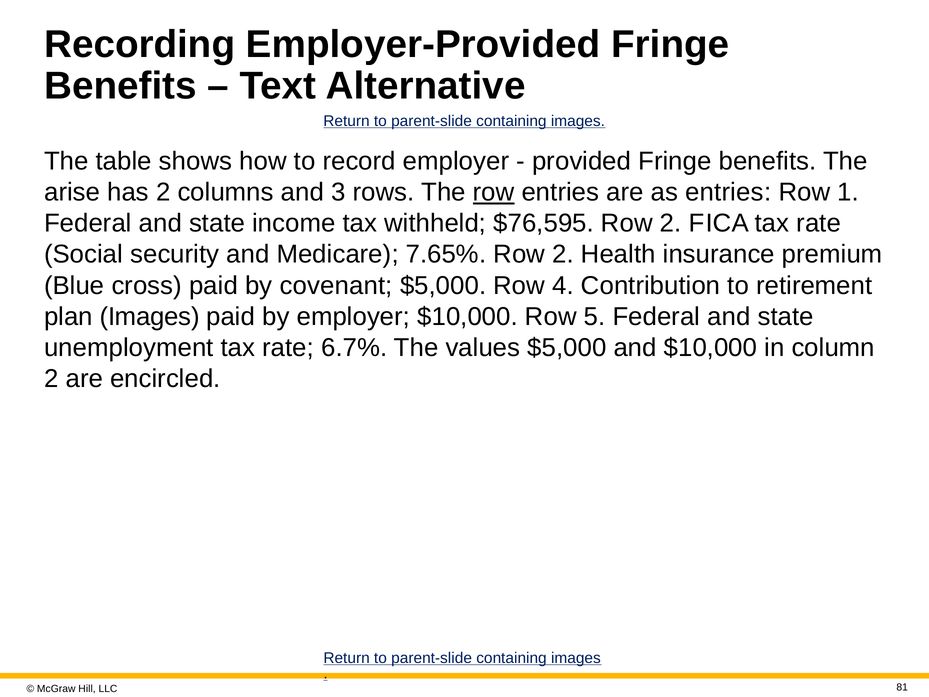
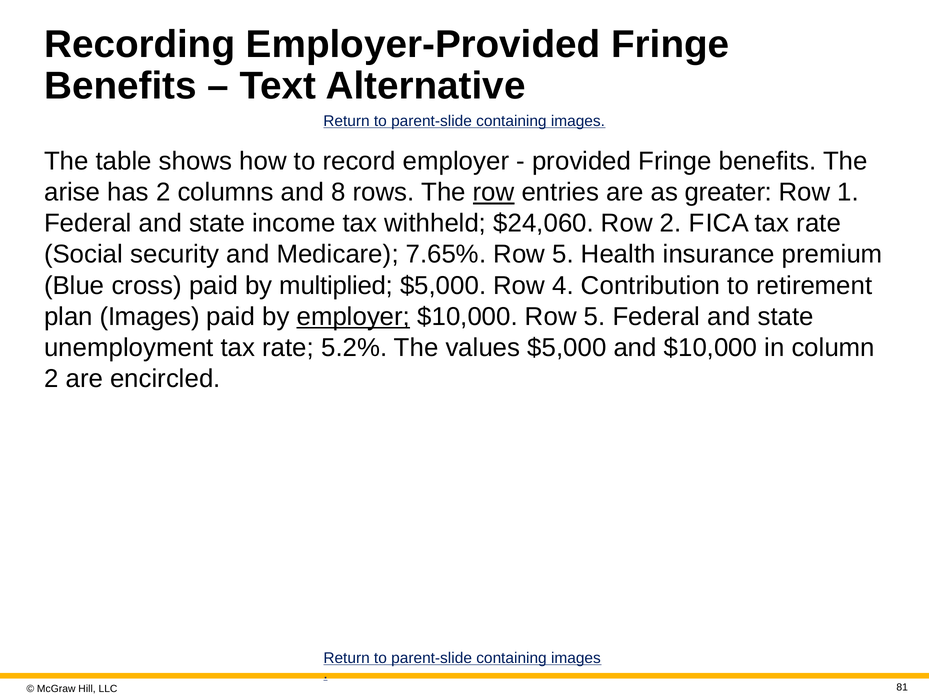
3: 3 -> 8 (338, 192)
as entries: entries -> greater (728, 192)
$76,595: $76,595 -> $24,060 (544, 223)
7.65% Row 2: 2 -> 5 (563, 254)
covenant: covenant -> multiplied (336, 285)
employer underline: none -> present (353, 316)
6.7%: 6.7% -> 5.2% (354, 347)
